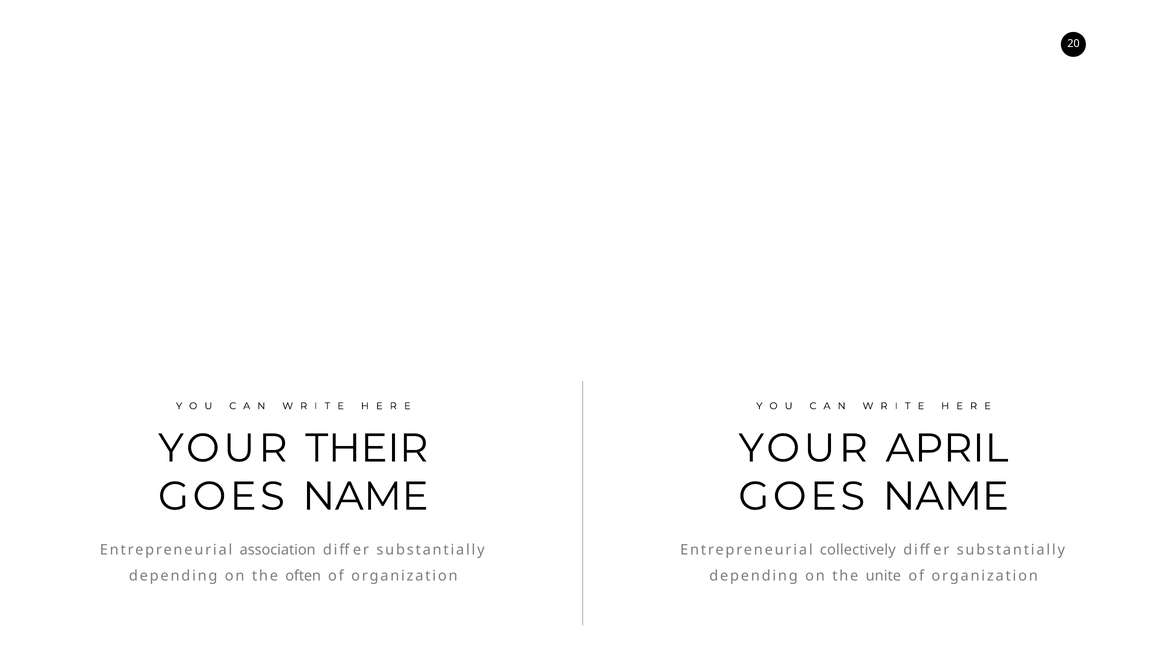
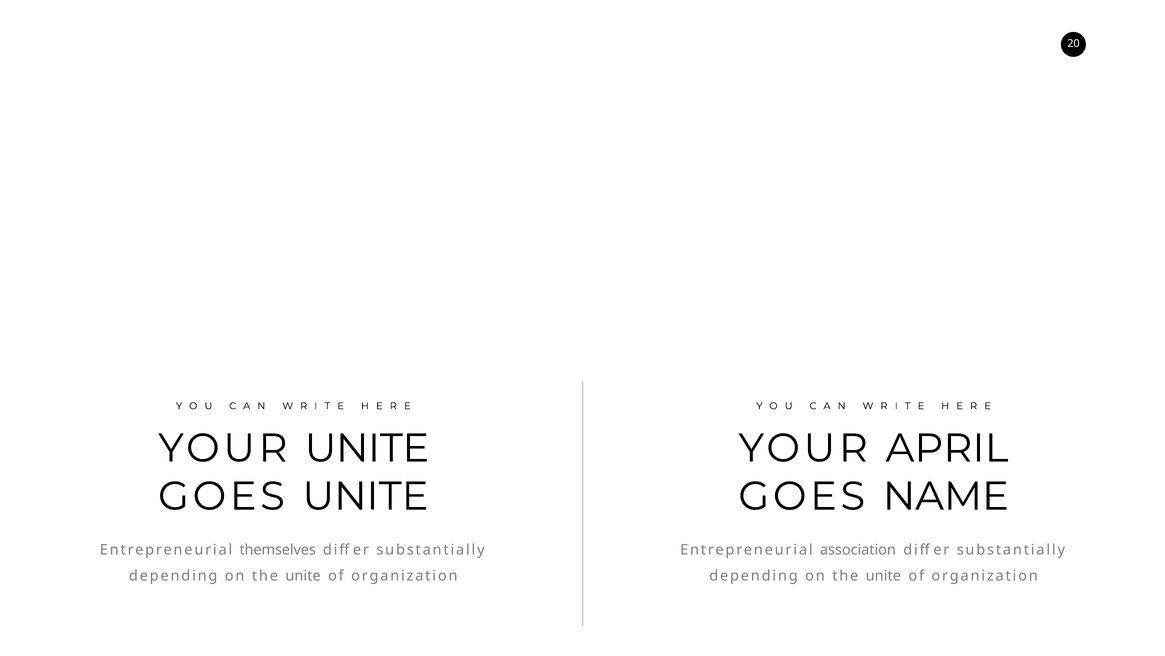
YOUR THEIR: THEIR -> UNITE (367, 448)
NAME: NAME -> UNITE (365, 496)
association: association -> themselves (278, 549)
collectively: collectively -> association (858, 549)
often: often -> unite (303, 576)
